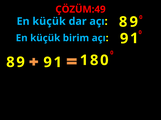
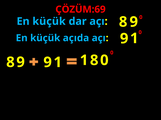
ÇÖZÜM:49: ÇÖZÜM:49 -> ÇÖZÜM:69 (80, 9)
birim: birim -> açıda (76, 38)
